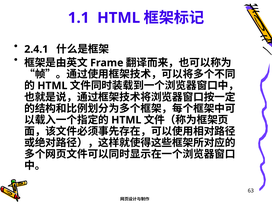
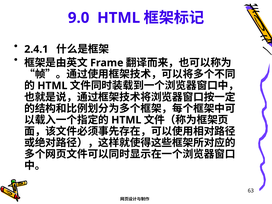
1.1: 1.1 -> 9.0 (79, 18)
